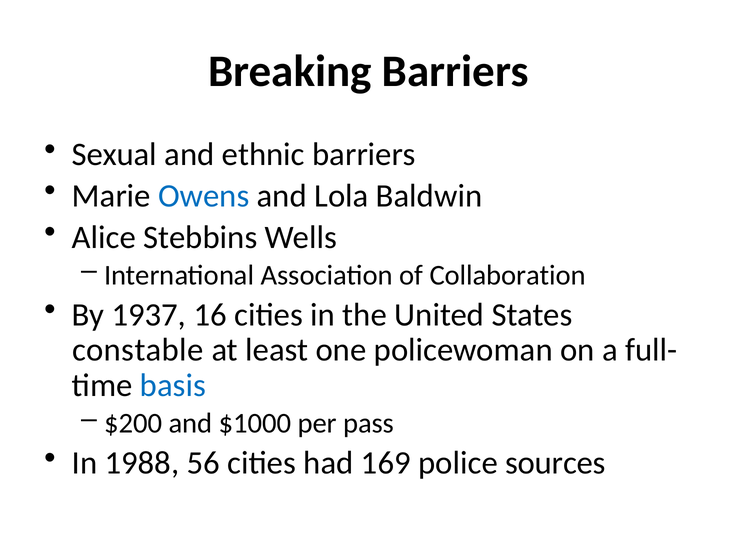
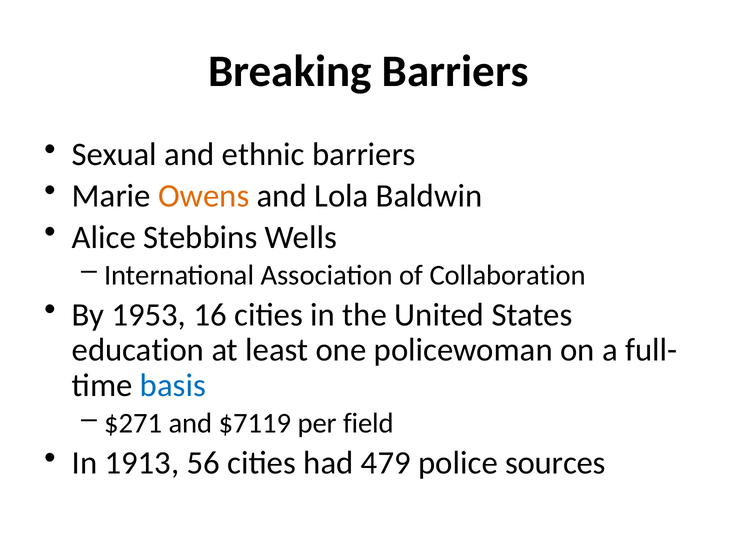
Owens colour: blue -> orange (204, 196)
1937: 1937 -> 1953 (149, 315)
constable: constable -> education (138, 350)
$200: $200 -> $271 (133, 423)
$1000: $1000 -> $7119 (255, 423)
pass: pass -> field (369, 423)
1988: 1988 -> 1913 (142, 463)
169: 169 -> 479 (386, 463)
